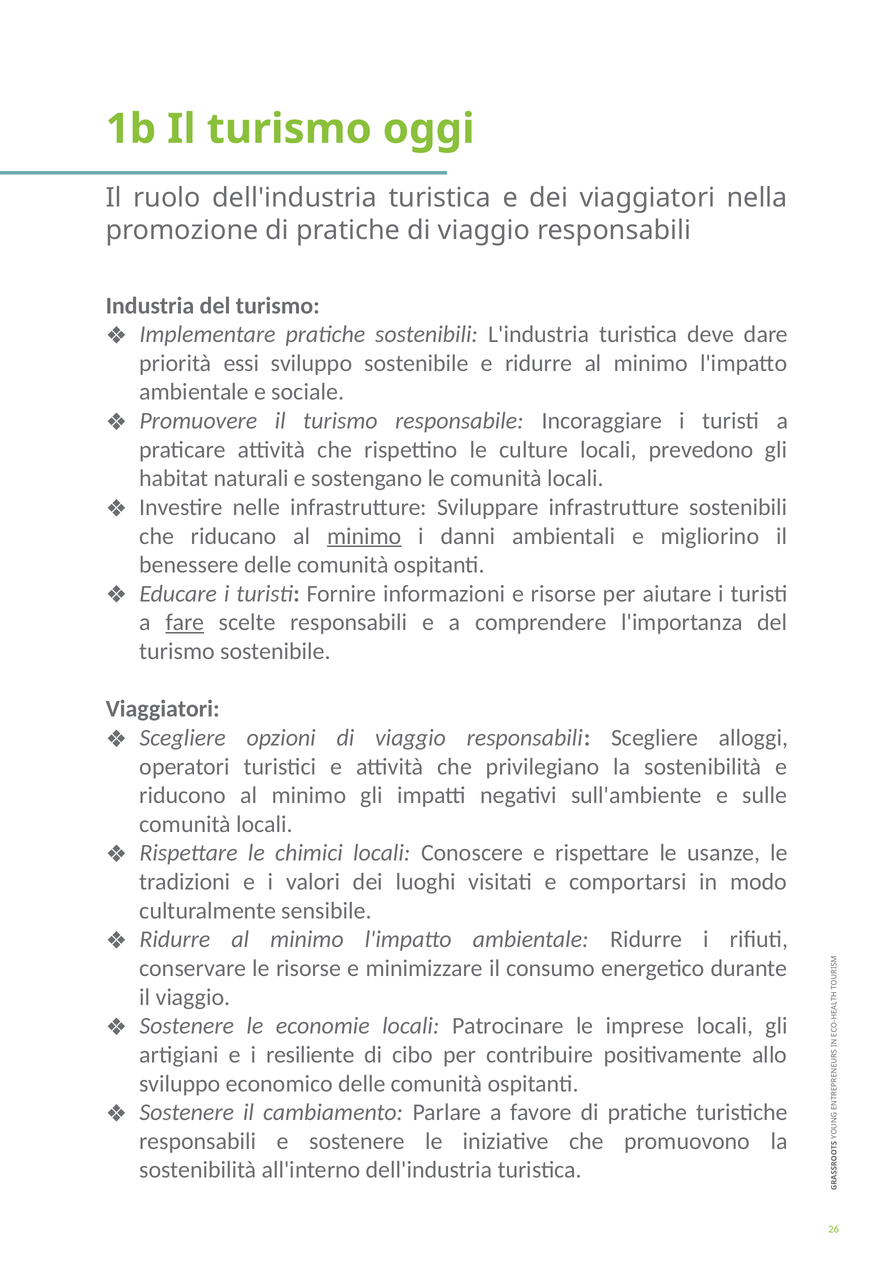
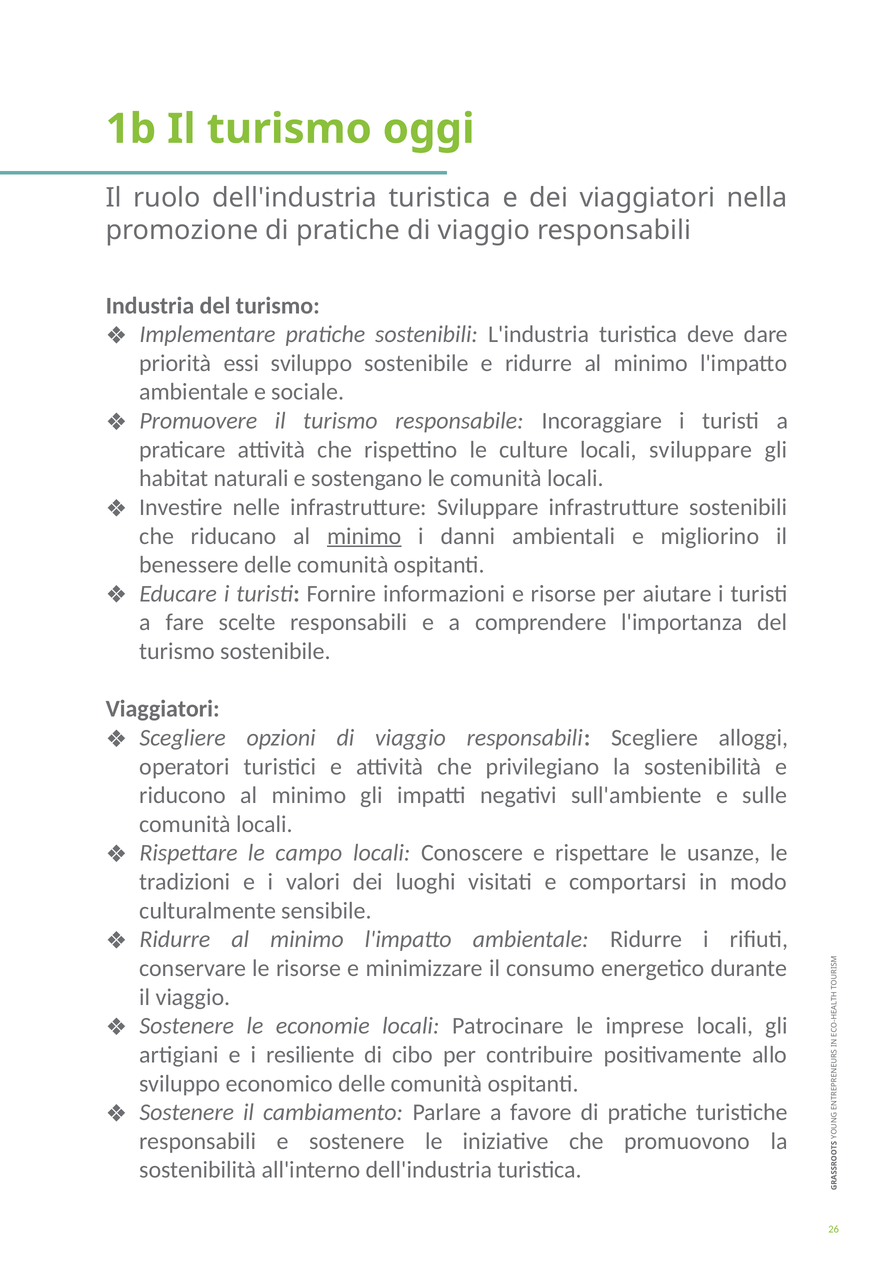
locali prevedono: prevedono -> sviluppare (701, 450)
fare underline: present -> none (185, 623)
chimici: chimici -> campo (309, 853)
